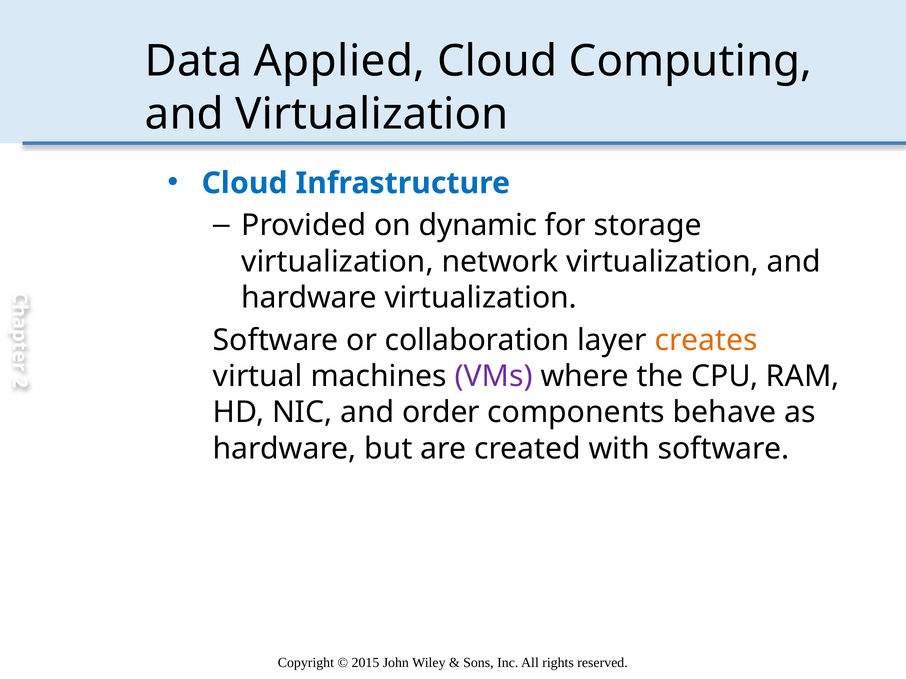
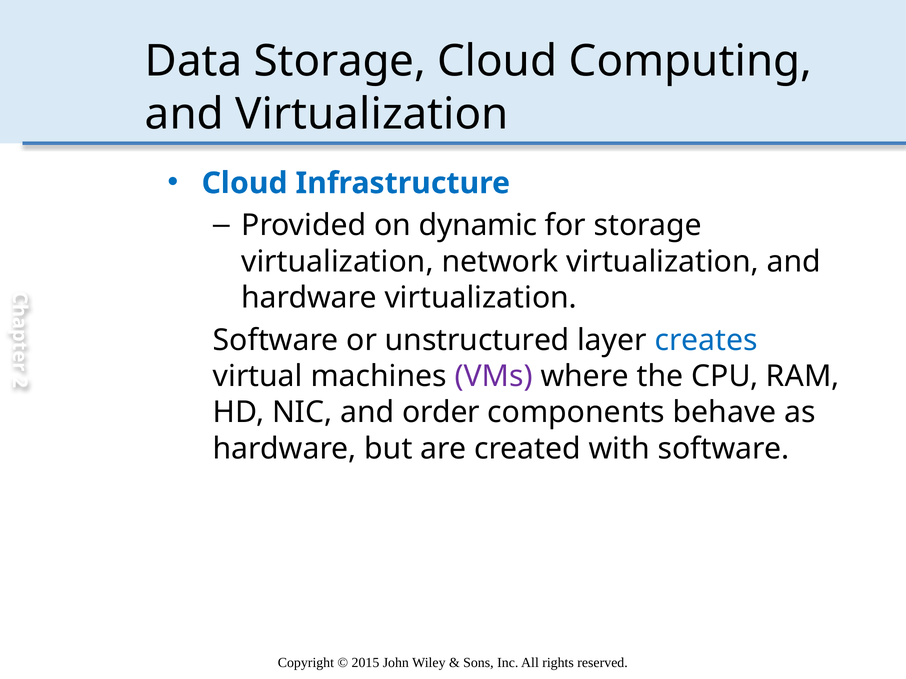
Data Applied: Applied -> Storage (340, 61)
collaboration: collaboration -> unstructured (477, 340)
creates colour: orange -> blue (706, 340)
